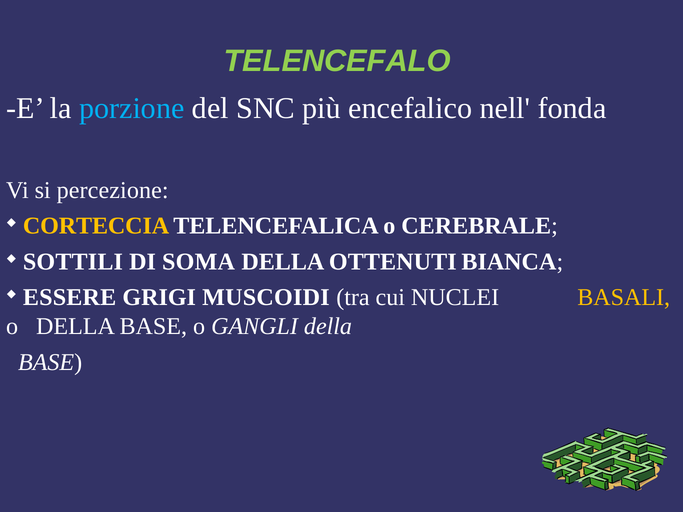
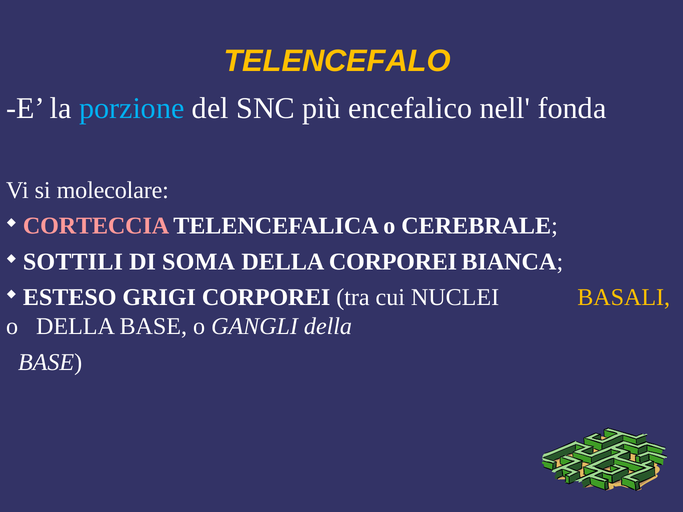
TELENCEFALO colour: light green -> yellow (337, 61)
percezione: percezione -> molecolare (113, 190)
CORTECCIA colour: yellow -> pink (96, 226)
DELLA OTTENUTI: OTTENUTI -> CORPOREI (393, 262)
ESSERE: ESSERE -> ESTESO (70, 298)
GRIGI MUSCOIDI: MUSCOIDI -> CORPOREI (266, 298)
